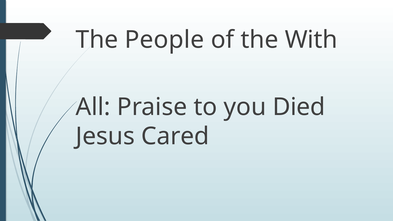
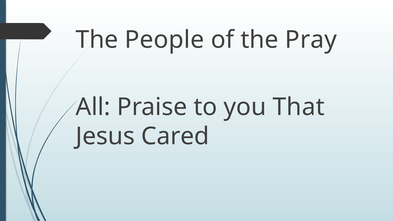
With: With -> Pray (311, 40)
Died: Died -> That (299, 107)
